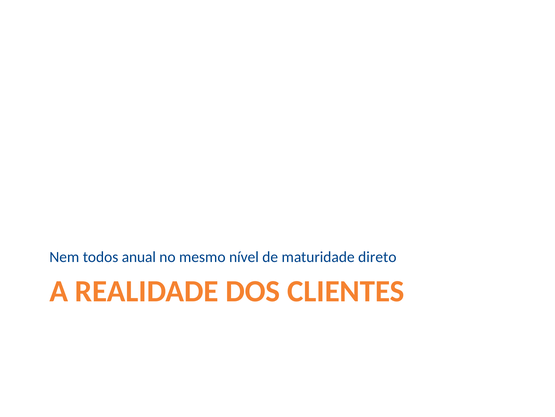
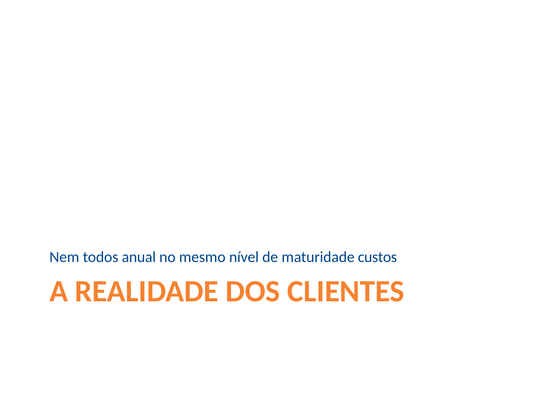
direto: direto -> custos (377, 257)
